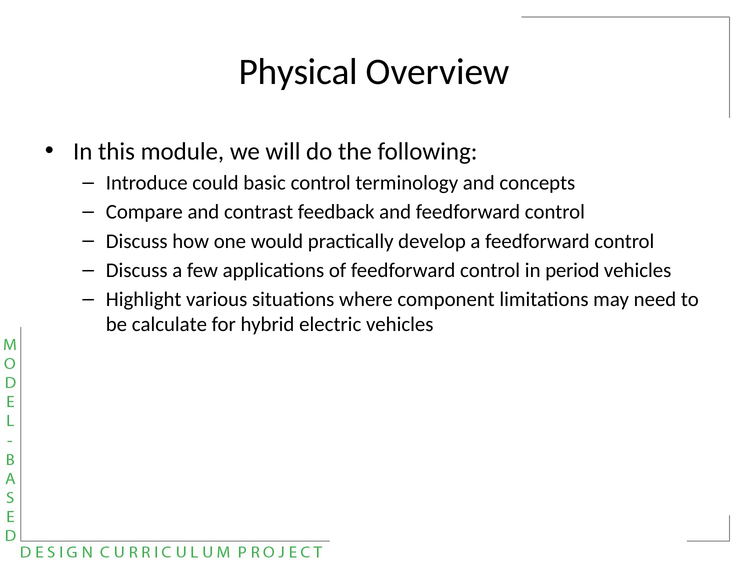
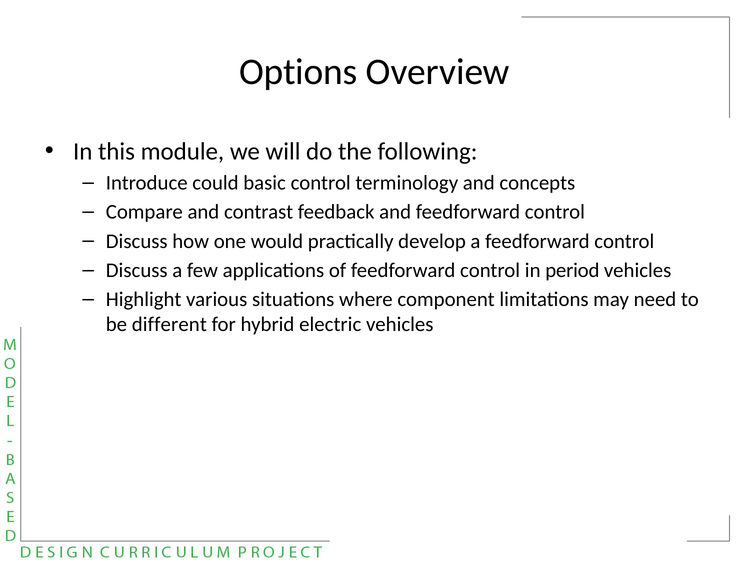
Physical: Physical -> Options (298, 72)
calculate: calculate -> different (169, 324)
